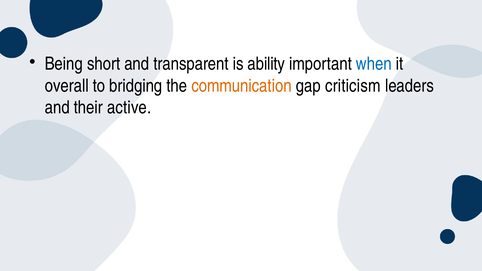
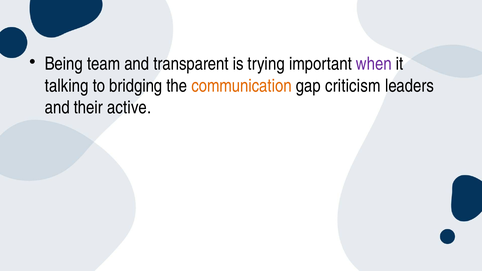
short: short -> team (104, 64)
ability: ability -> trying (266, 64)
when colour: blue -> purple (374, 64)
overall: overall -> talking (67, 86)
